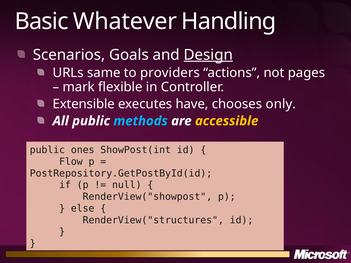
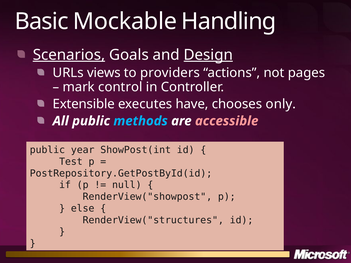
Whatever: Whatever -> Mockable (125, 21)
Scenarios underline: none -> present (69, 55)
same: same -> views (104, 73)
flexible: flexible -> control (120, 87)
accessible colour: yellow -> pink (227, 121)
ones: ones -> year (83, 150)
Flow: Flow -> Test (71, 162)
